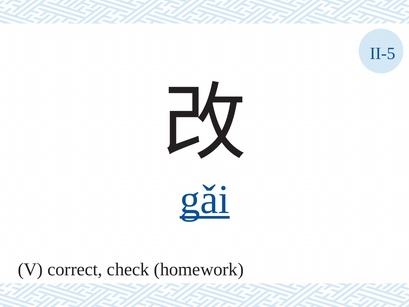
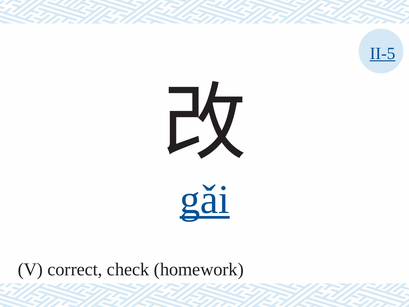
II-5 underline: none -> present (383, 54)
